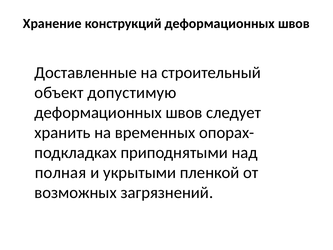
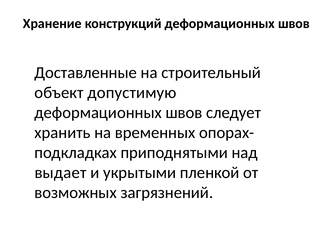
полная: полная -> выдает (61, 173)
